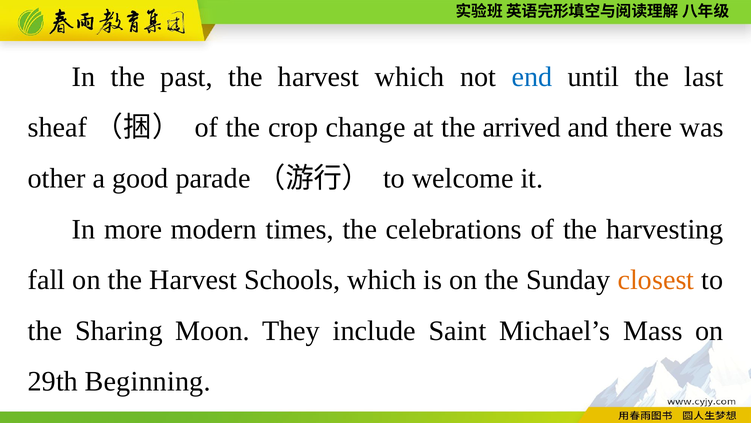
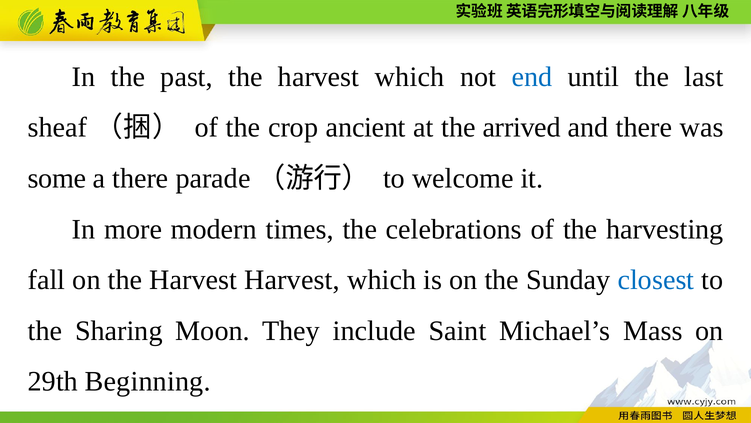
change: change -> ancient (366, 128)
other: other -> some (57, 178)
a good: good -> there (140, 178)
Harvest Schools: Schools -> Harvest (292, 280)
closest colour: orange -> blue (656, 280)
